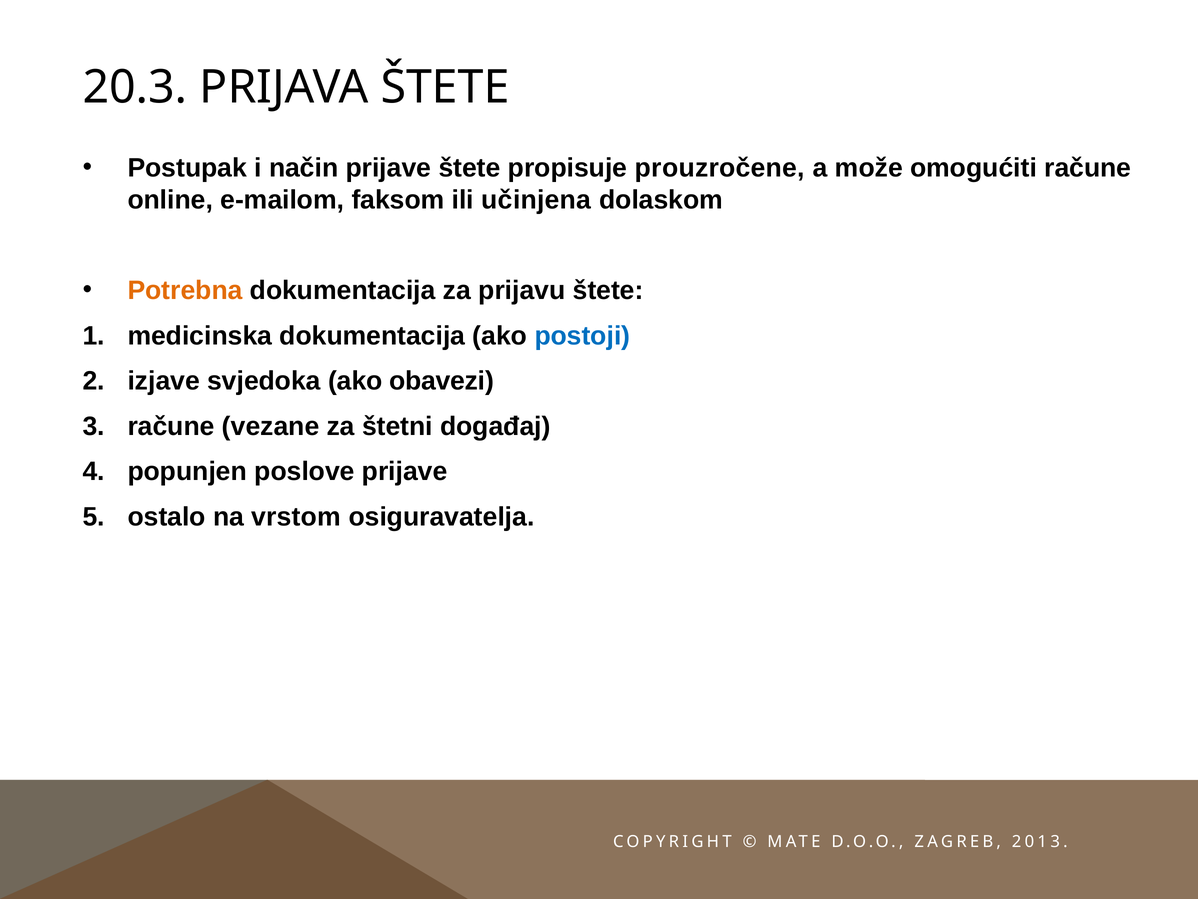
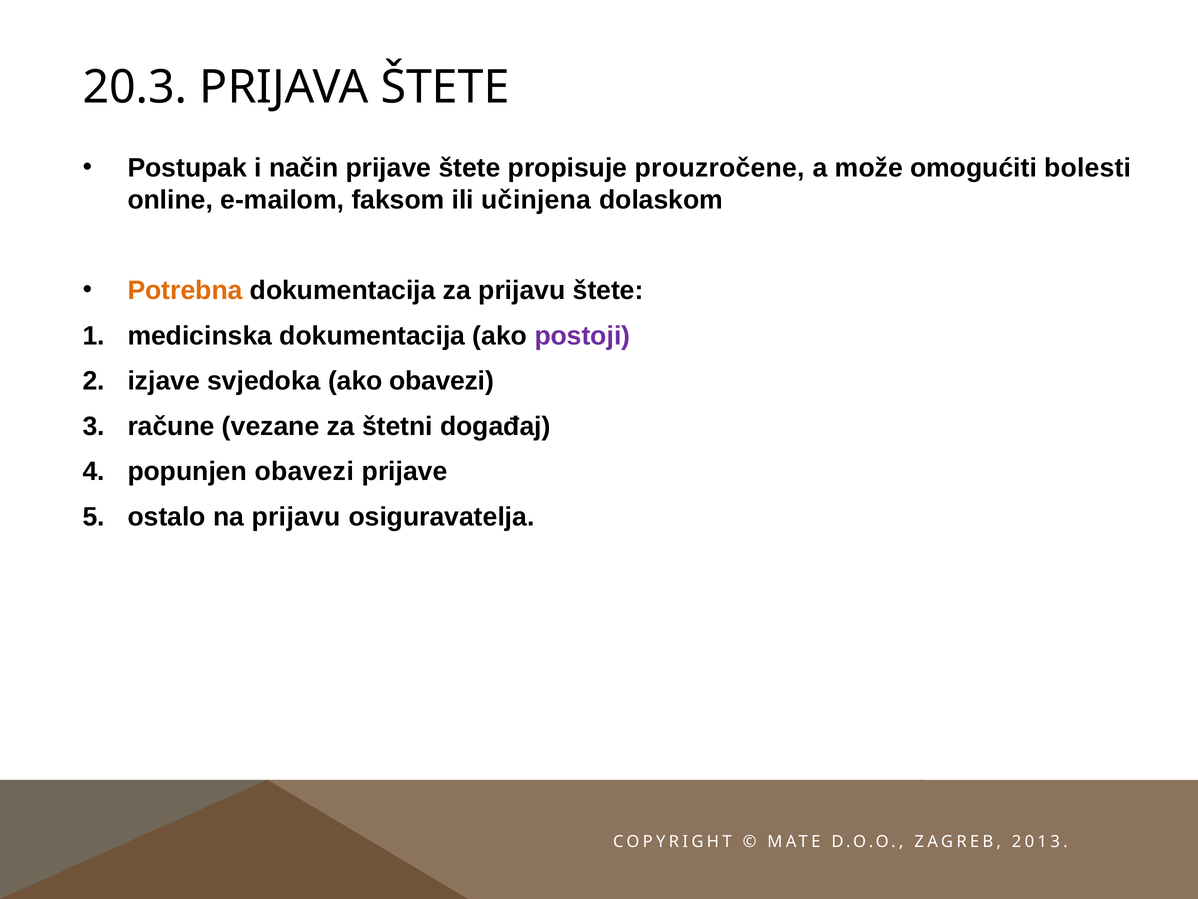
omogućiti račune: račune -> bolesti (1088, 168)
postoji colour: blue -> purple (582, 336)
popunjen poslove: poslove -> obavezi (304, 471)
na vrstom: vrstom -> prijavu (296, 517)
